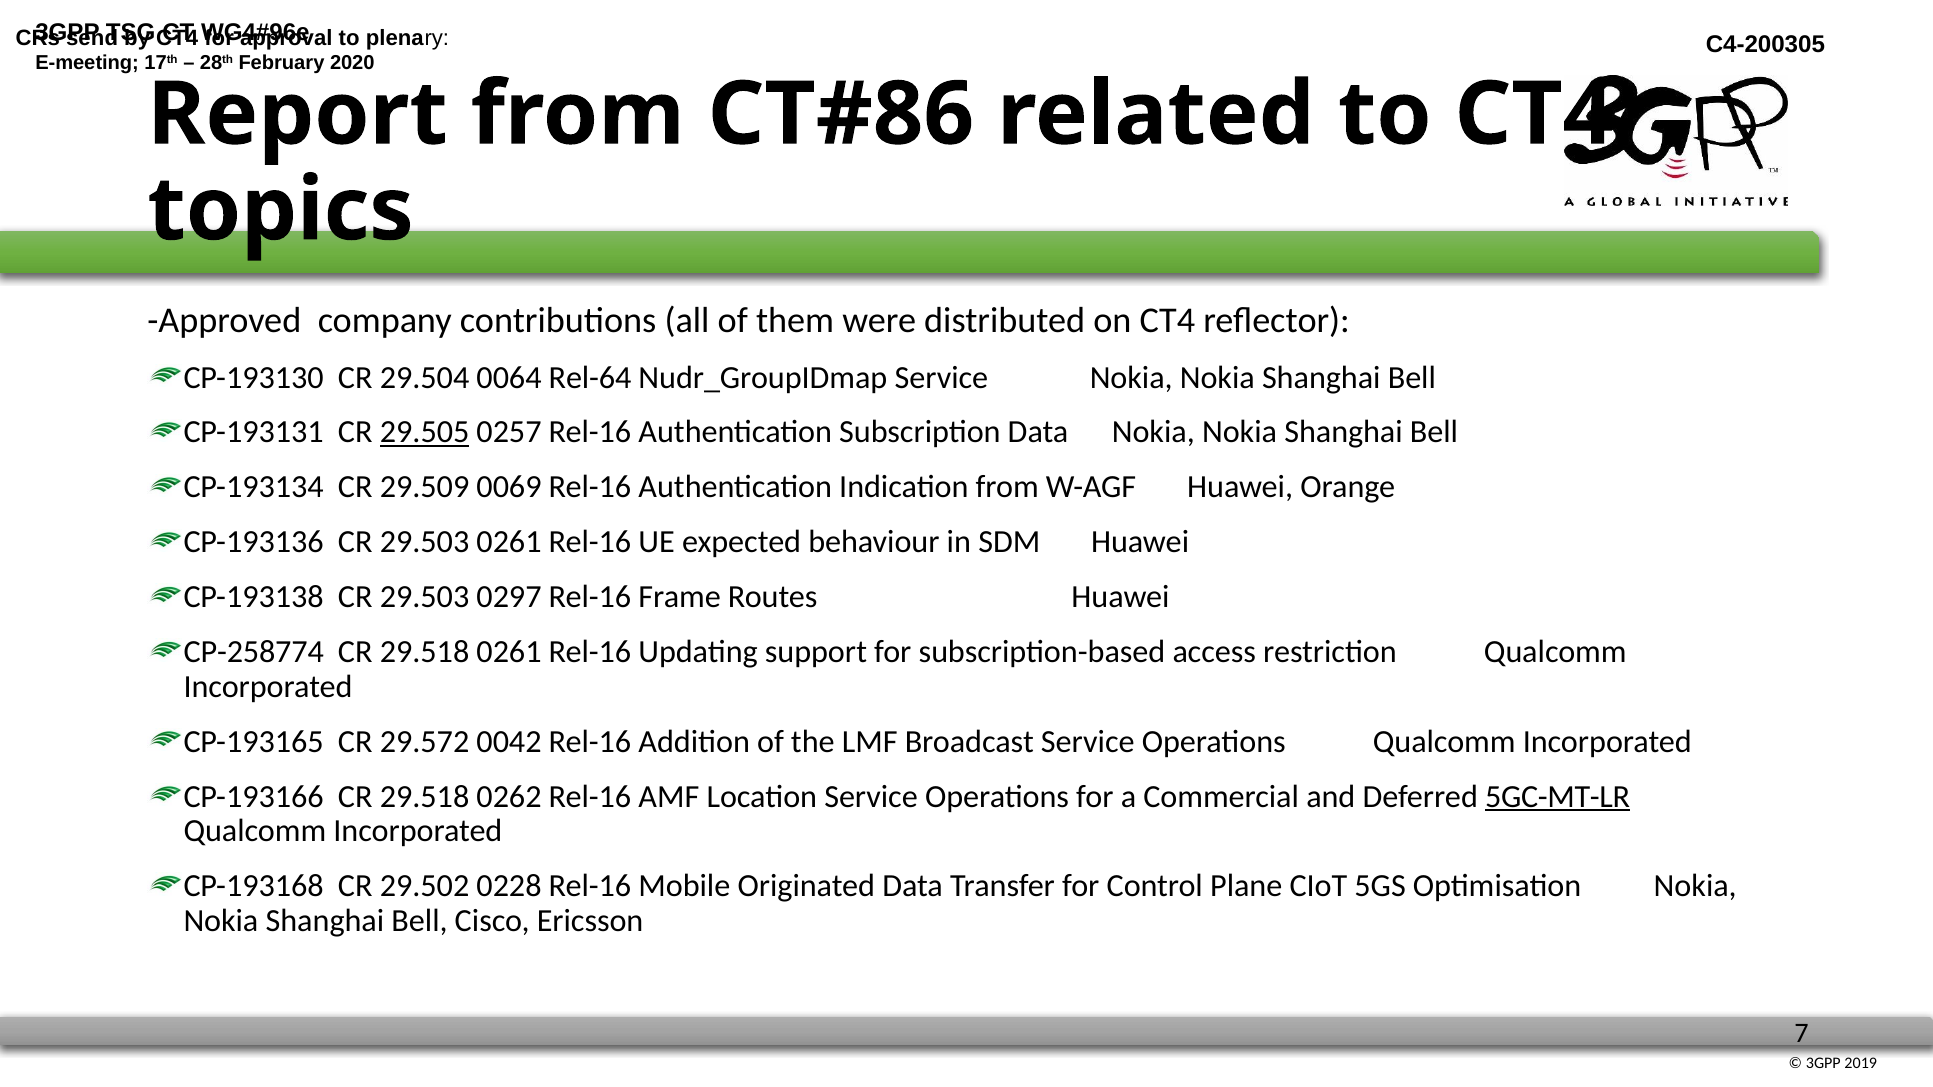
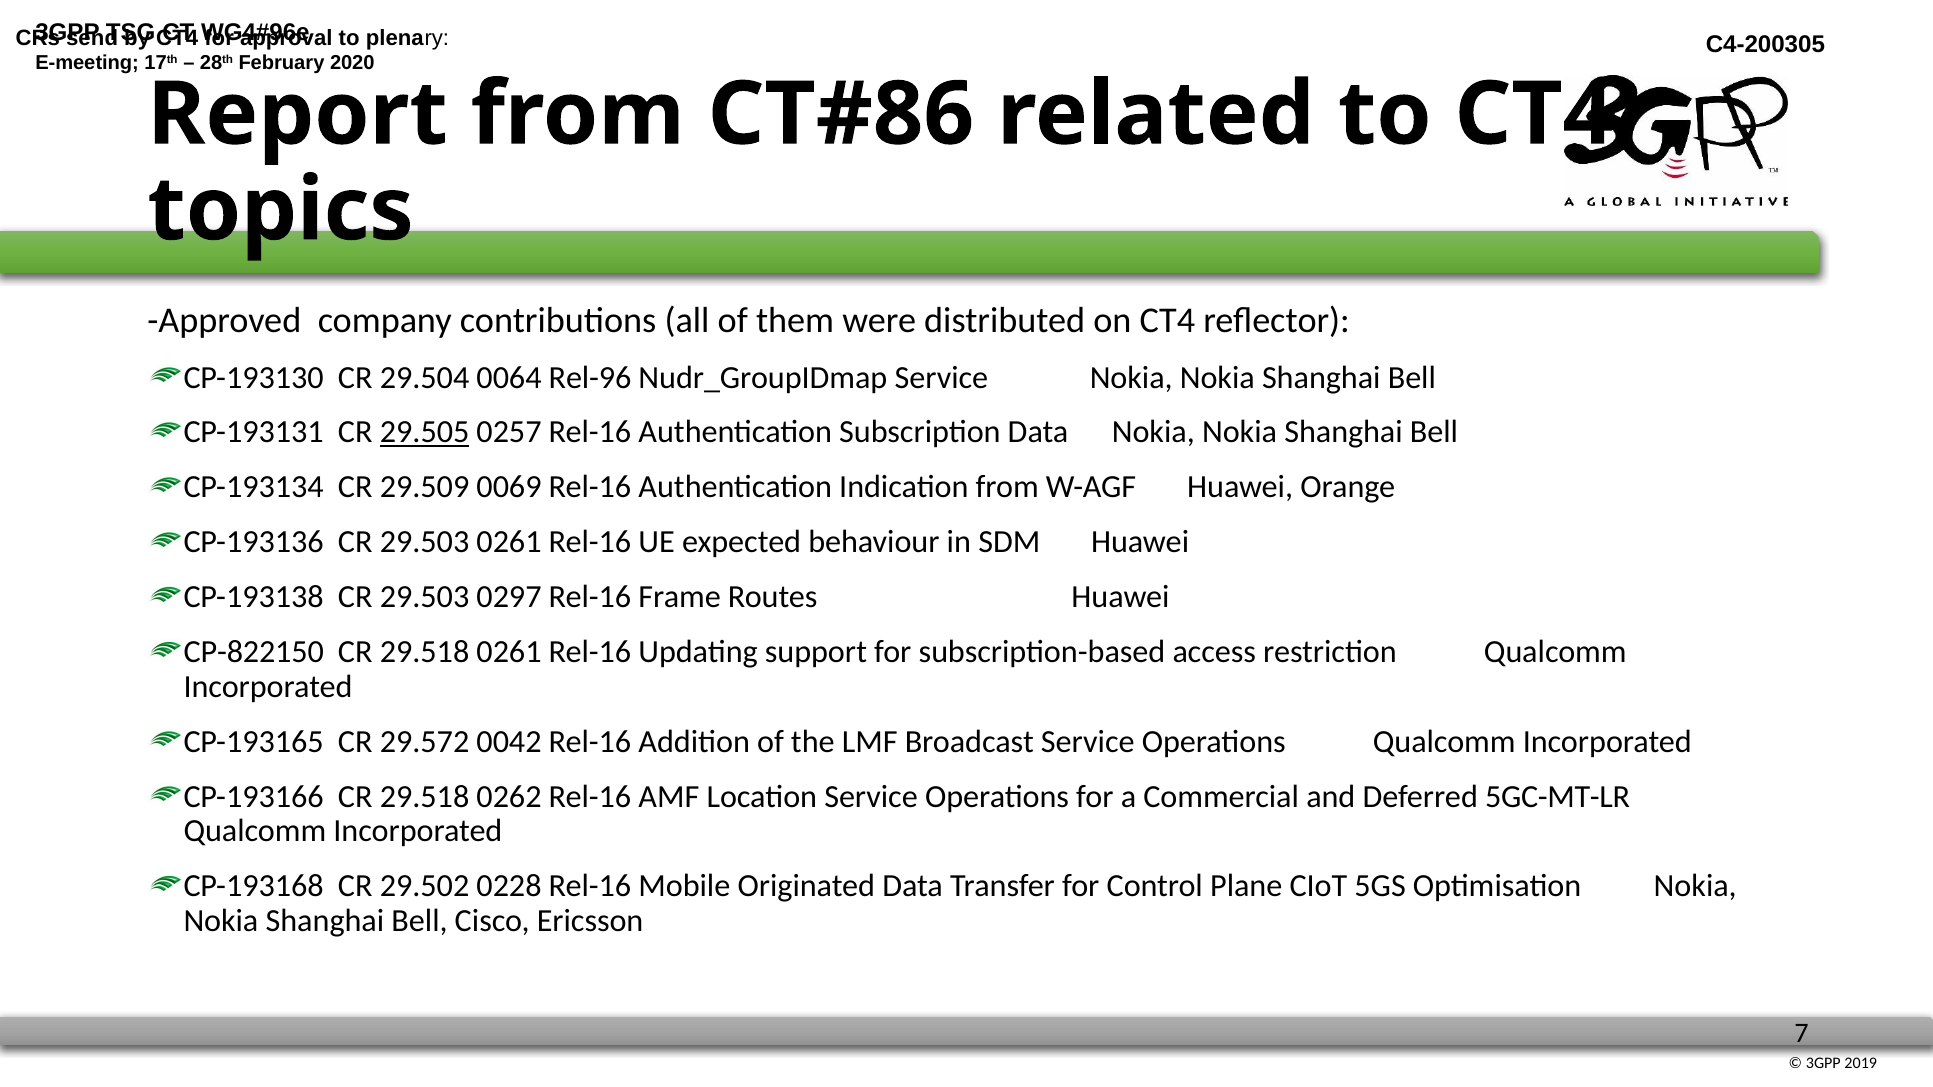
Rel-64: Rel-64 -> Rel-96 (590, 377)
CP-258774: CP-258774 -> CP-822150 (254, 652)
5GC-MT-LR underline: present -> none (1558, 797)
